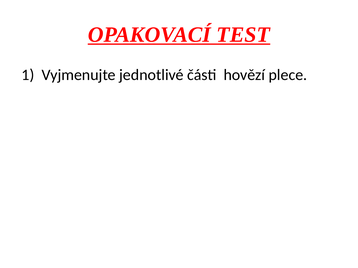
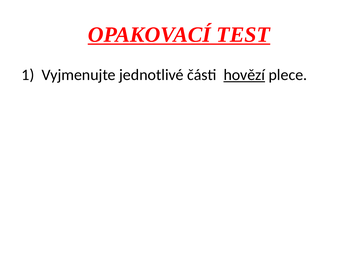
hovězí underline: none -> present (244, 75)
